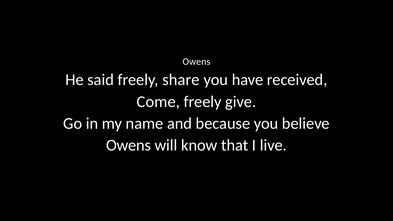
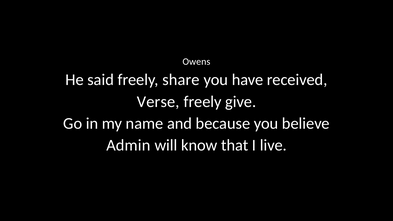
Come: Come -> Verse (158, 102)
Owens: Owens -> Admin (128, 145)
